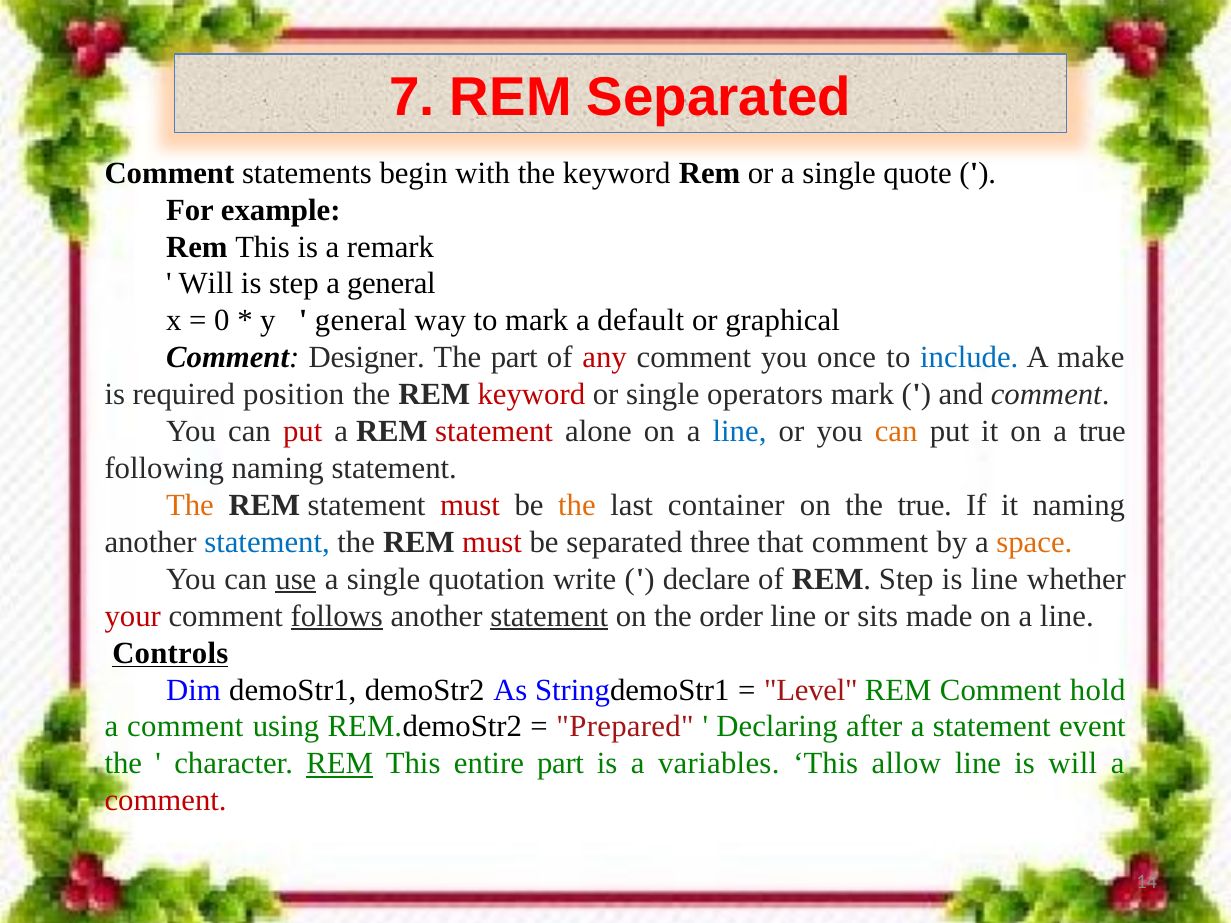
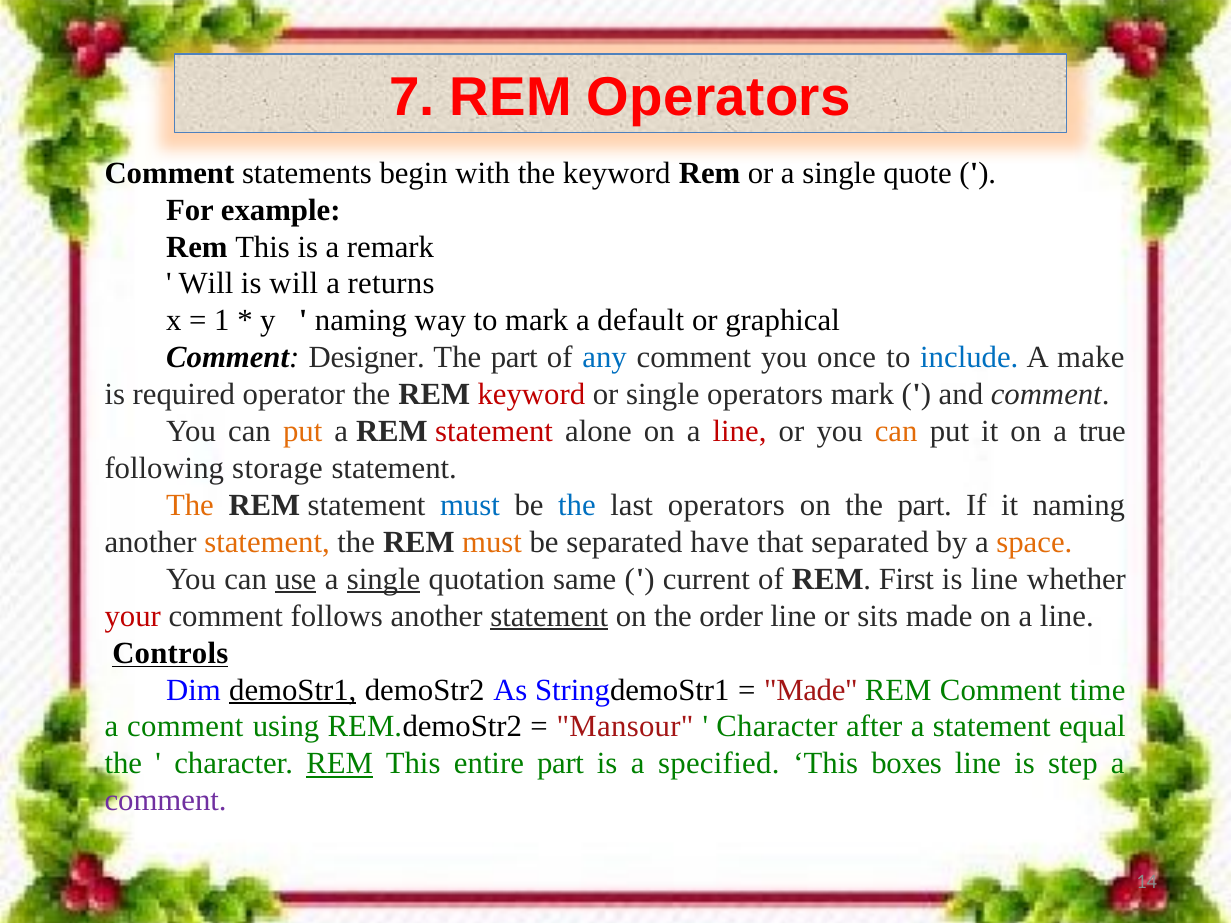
REM Separated: Separated -> Operators (719, 97)
is step: step -> will (294, 284)
a general: general -> returns (391, 284)
0: 0 -> 1 (222, 321)
general: general -> naming (361, 321)
any colour: red -> blue (605, 358)
position: position -> operator (294, 395)
put colour: red -> orange (303, 432)
line colour: blue -> red (740, 432)
following naming: naming -> storage (278, 469)
must colour: red -> blue (470, 505)
the colour: orange -> blue (577, 505)
last container: container -> operators (726, 505)
on the true: true -> part (925, 505)
statement colour: blue -> orange (267, 542)
must colour: red -> orange (492, 542)
three: three -> have (720, 542)
that comment: comment -> separated (870, 542)
single underline: none -> present (384, 579)
write: write -> same (585, 579)
declare: declare -> current (706, 579)
REM Step: Step -> First (906, 579)
follows underline: present -> none (337, 616)
demoStr1 underline: none -> present (293, 690)
Level: Level -> Made (811, 690)
hold: hold -> time (1098, 690)
Prepared: Prepared -> Mansour (625, 727)
Declaring: Declaring -> Character (777, 727)
event: event -> equal (1092, 727)
variables: variables -> specified (719, 764)
allow: allow -> boxes (907, 764)
is will: will -> step (1073, 764)
comment colour: red -> purple (166, 801)
